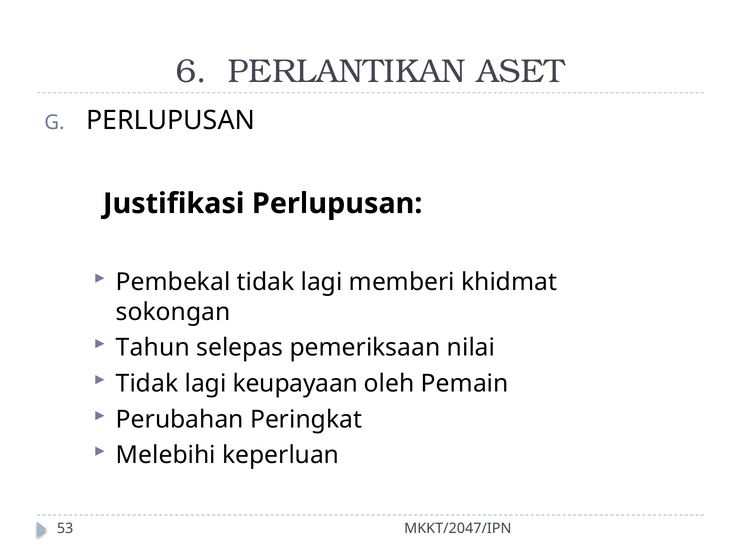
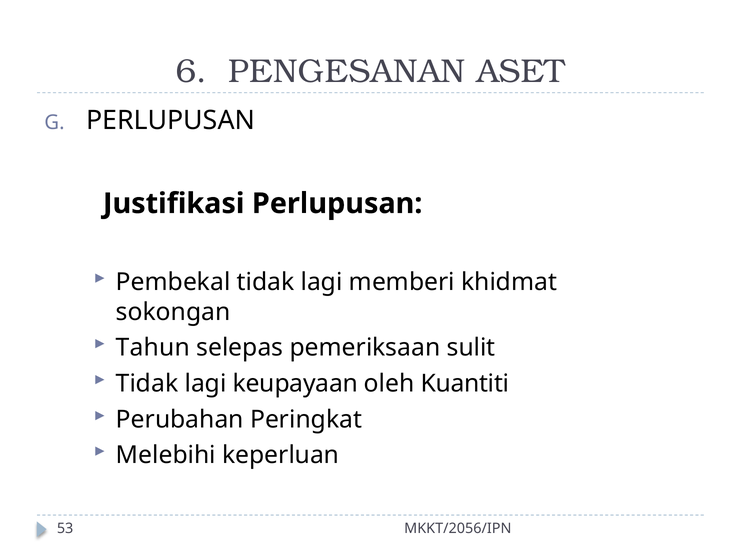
PERLANTIKAN: PERLANTIKAN -> PENGESANAN (347, 71)
nilai: nilai -> sulit (471, 348)
Pemain: Pemain -> Kuantiti (465, 383)
MKKT/2047/IPN: MKKT/2047/IPN -> MKKT/2056/IPN (458, 528)
